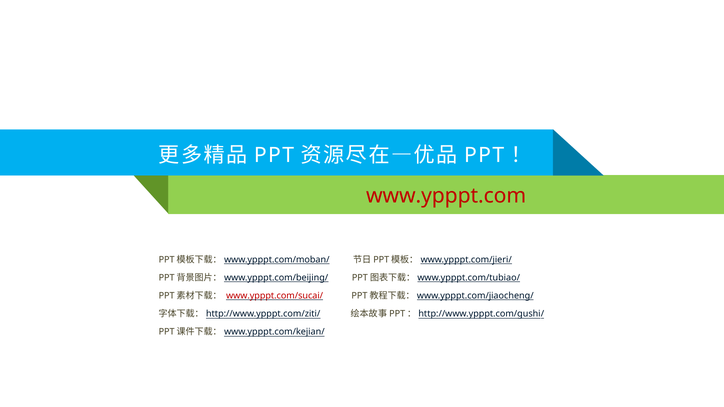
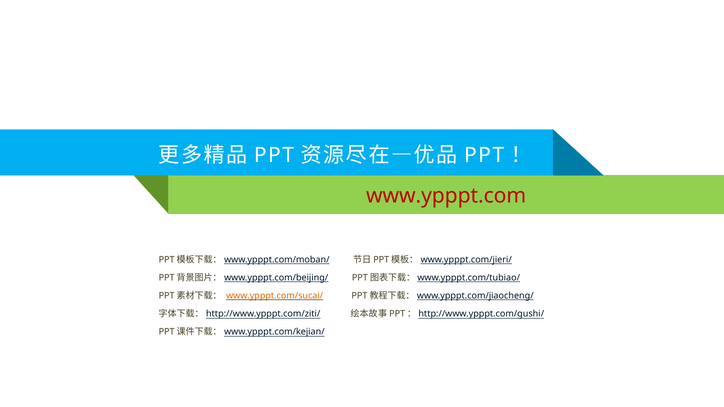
www.ypppt.com/sucai/ colour: red -> orange (275, 296)
